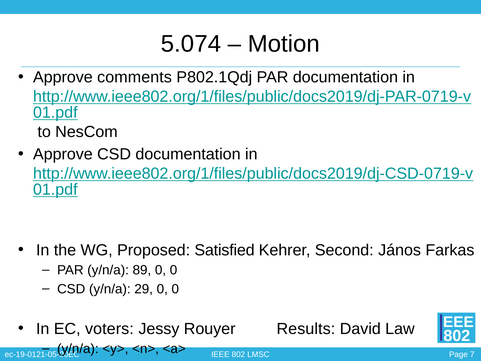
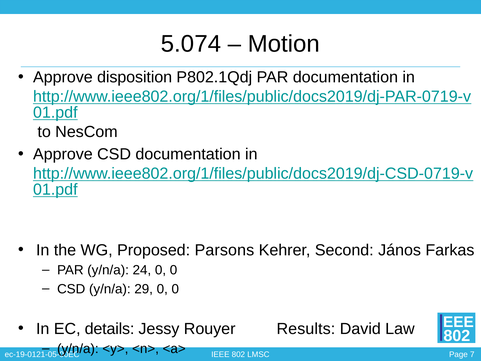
comments: comments -> disposition (135, 77)
Satisfied: Satisfied -> Parsons (224, 250)
89: 89 -> 24 (142, 270)
voters: voters -> details (110, 328)
